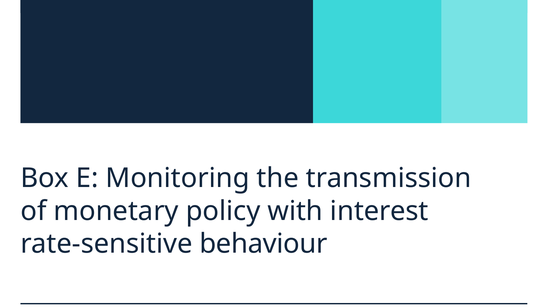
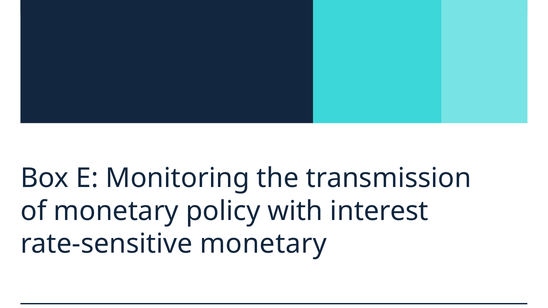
rate-sensitive behaviour: behaviour -> monetary (263, 244)
